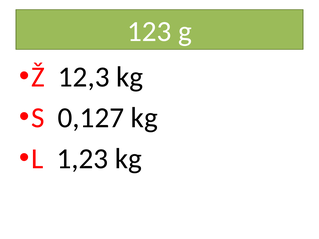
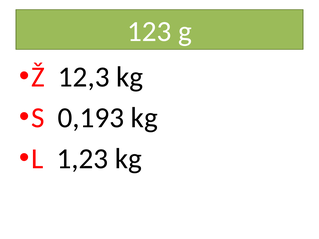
0,127: 0,127 -> 0,193 (91, 118)
